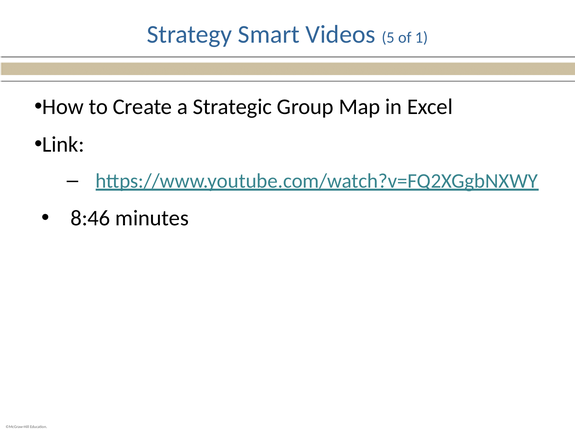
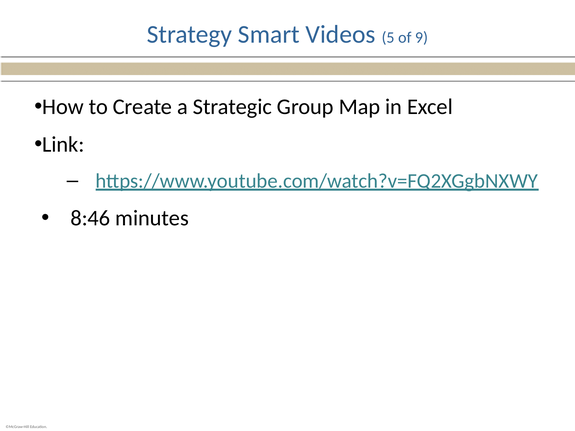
1: 1 -> 9 (421, 38)
